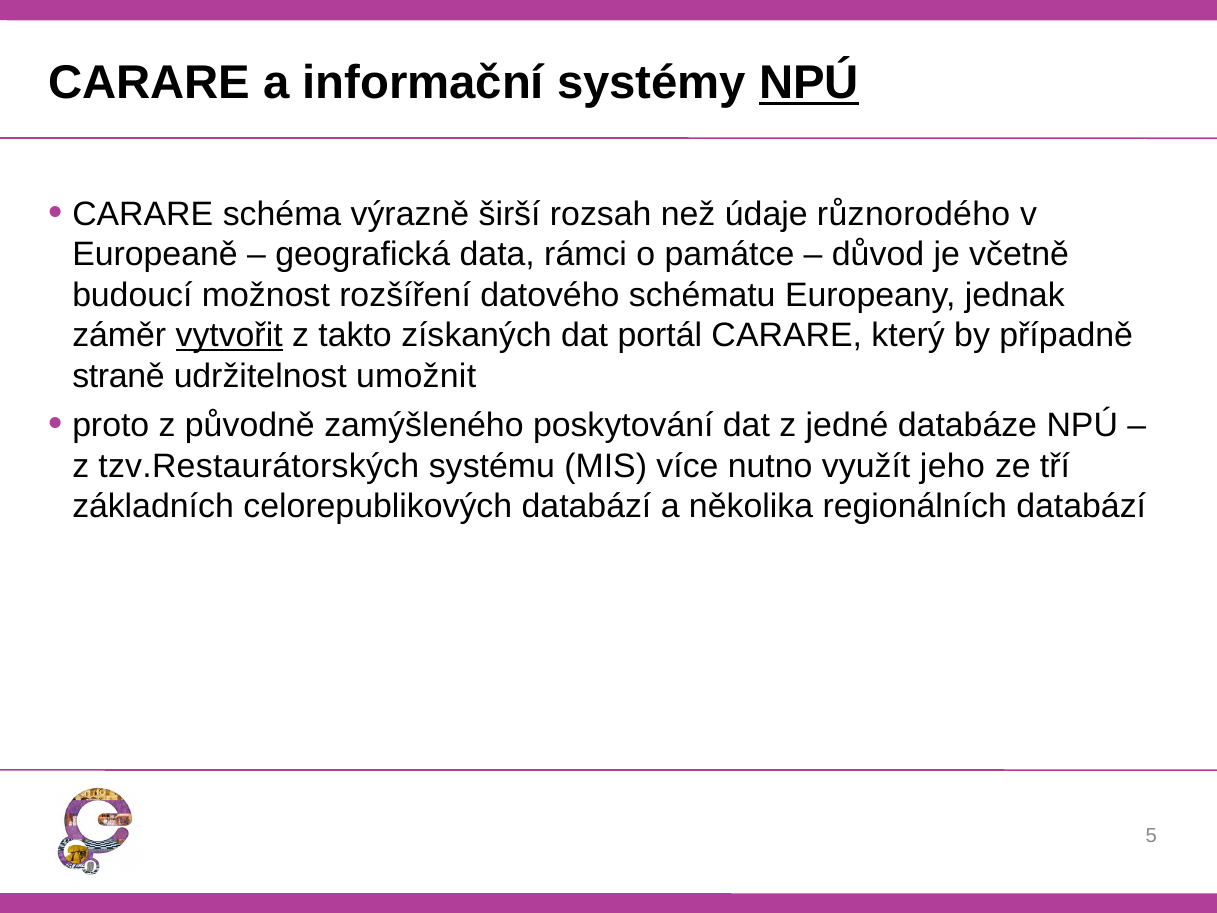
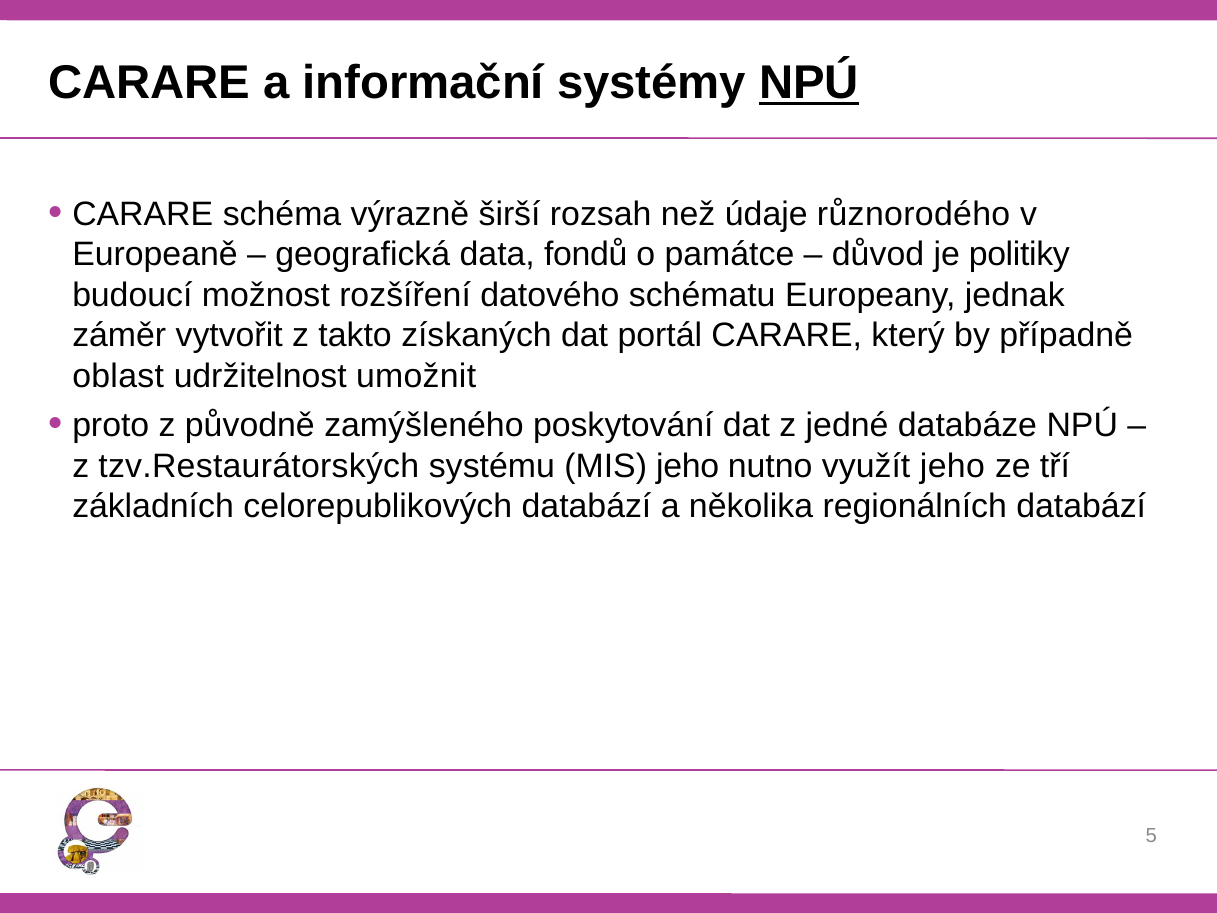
rámci: rámci -> fondů (586, 254)
včetně: včetně -> politiky (1019, 254)
vytvořit underline: present -> none (229, 336)
straně: straně -> oblast (118, 376)
MIS více: více -> jeho (688, 466)
